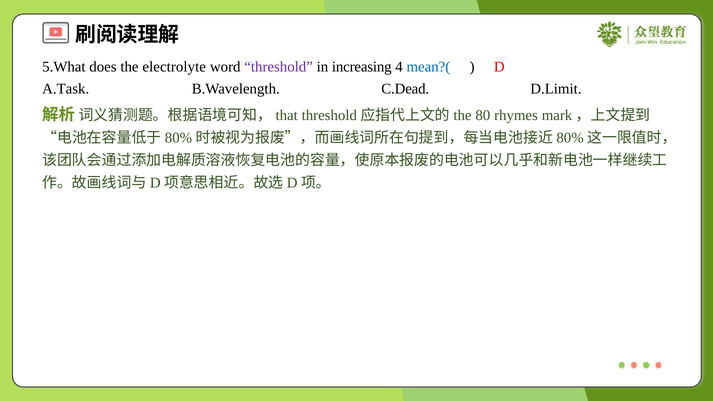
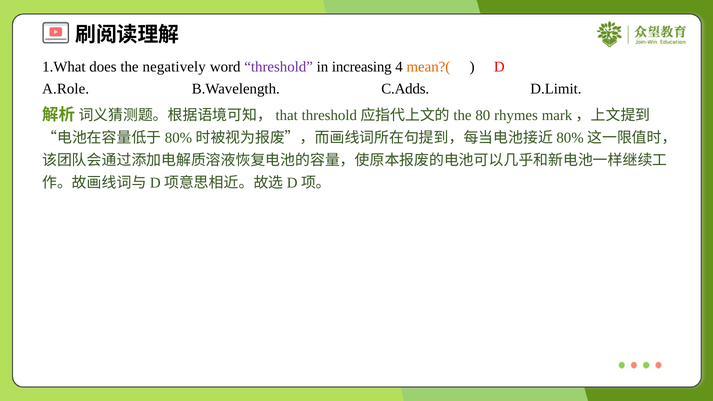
5.What: 5.What -> 1.What (64, 67)
electrolyte: electrolyte -> negatively (174, 67)
mean?( colour: blue -> orange (428, 67)
A.Task: A.Task -> A.Role (66, 89)
C.Dead: C.Dead -> C.Adds (405, 89)
